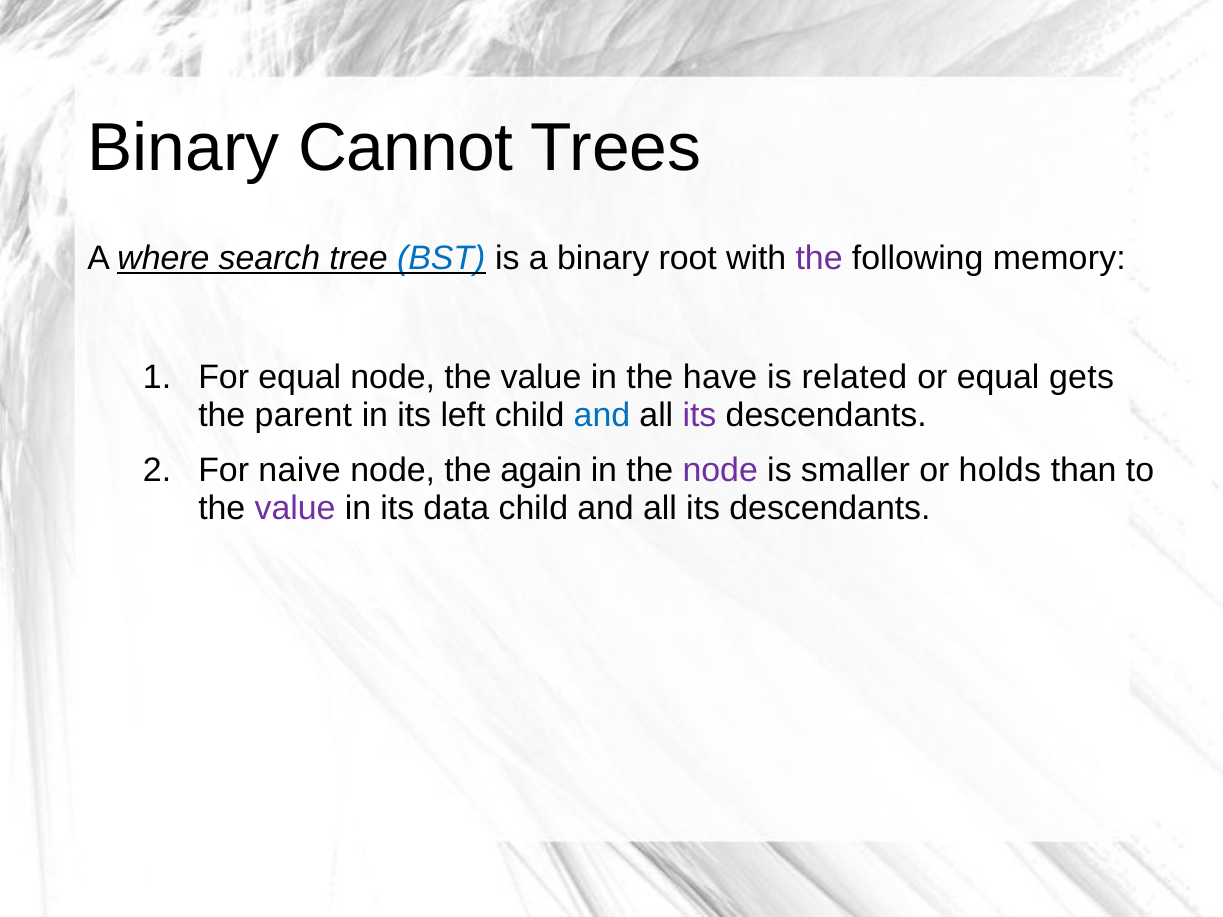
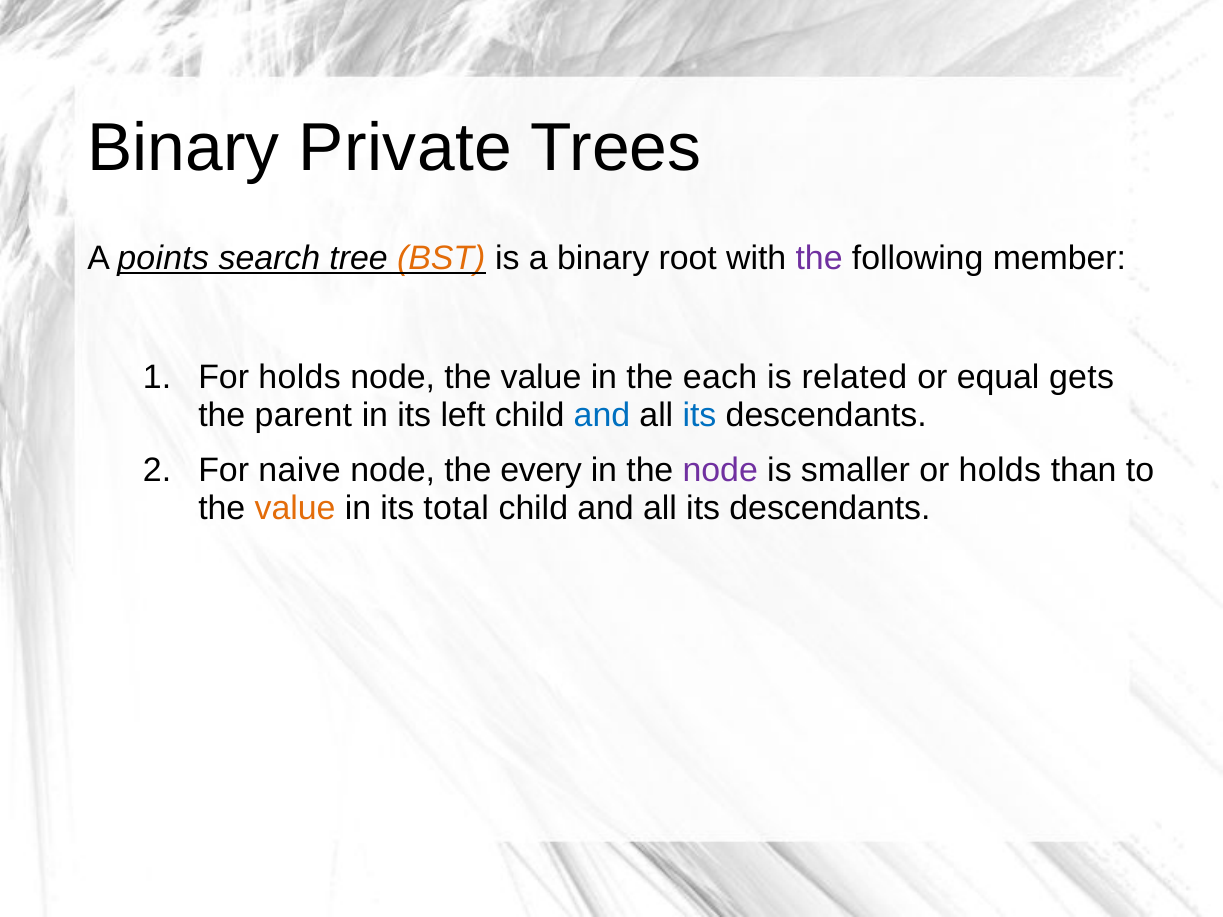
Cannot: Cannot -> Private (405, 148)
where: where -> points (163, 258)
BST colour: blue -> orange (441, 258)
memory: memory -> member (1059, 258)
For equal: equal -> holds (300, 378)
have: have -> each (720, 378)
its colour: purple -> blue (699, 416)
again: again -> every (541, 471)
value colour: purple -> orange (295, 509)
data: data -> total (456, 509)
